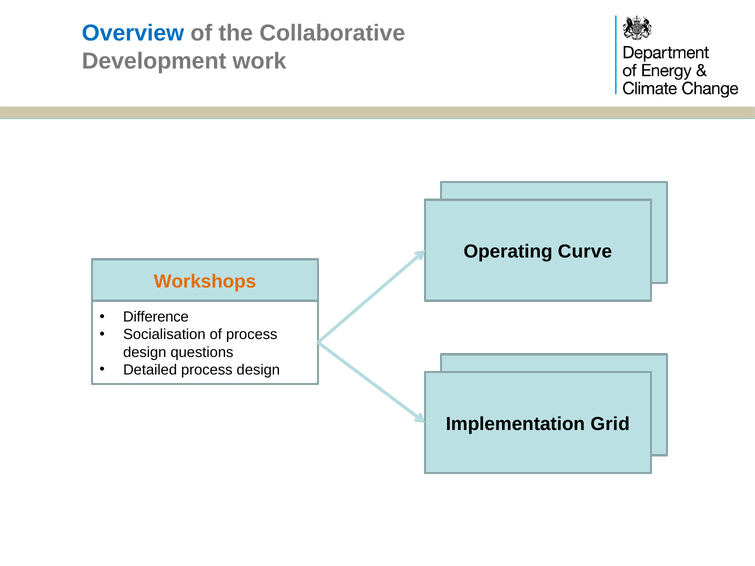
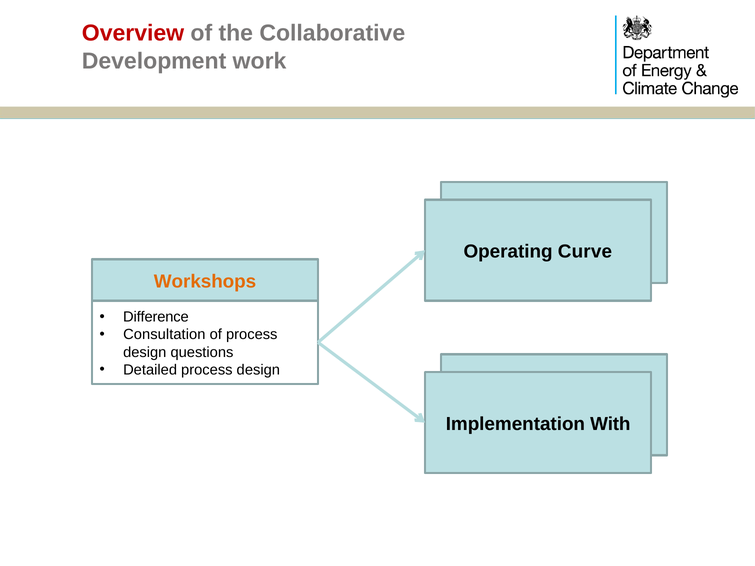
Overview colour: blue -> red (133, 33)
Socialisation: Socialisation -> Consultation (164, 335)
Grid: Grid -> With (610, 424)
